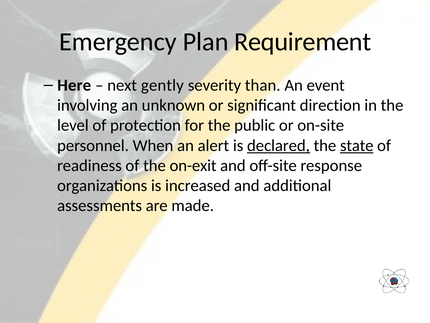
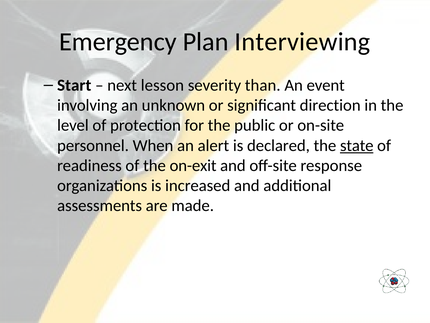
Requirement: Requirement -> Interviewing (302, 42)
Here: Here -> Start (74, 85)
gently: gently -> lesson (162, 85)
declared underline: present -> none (278, 145)
